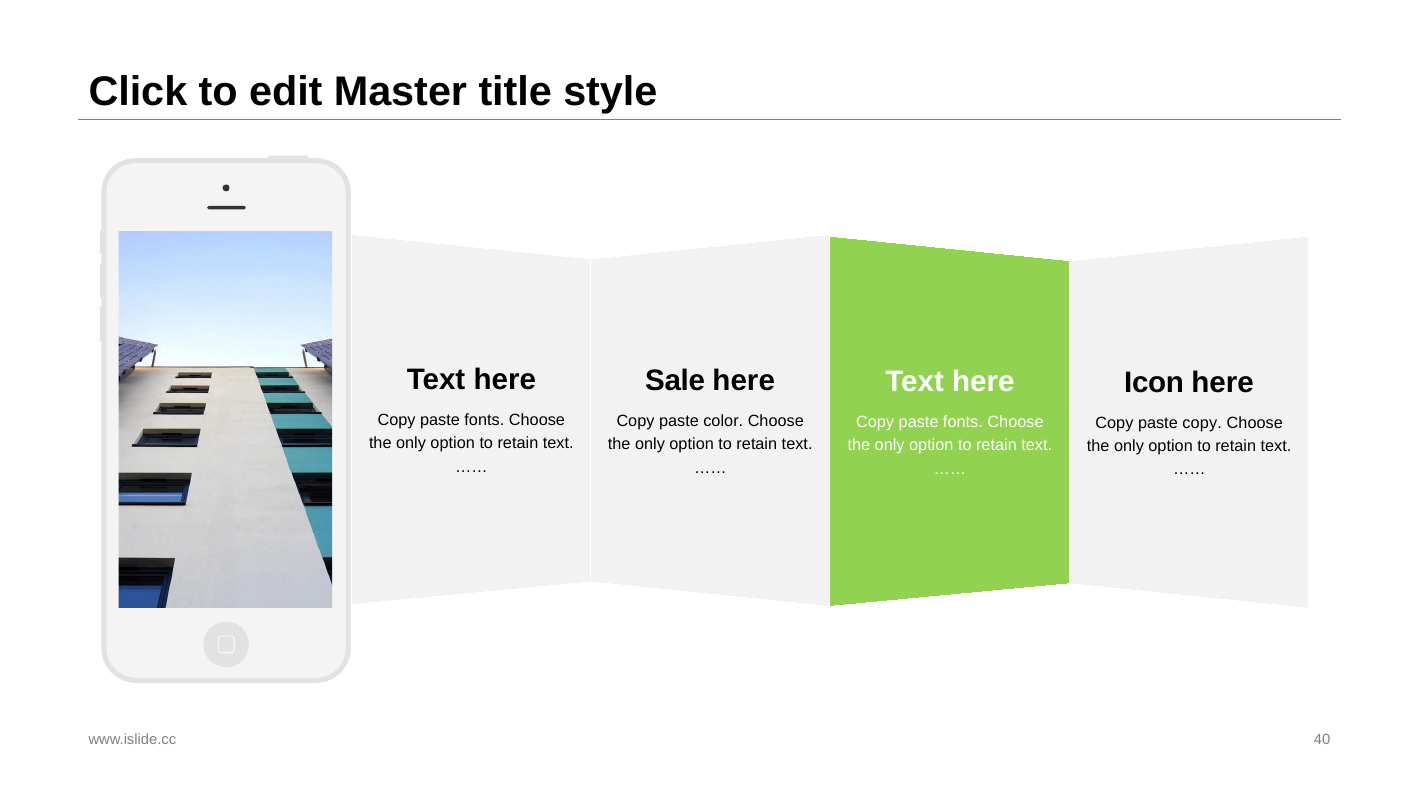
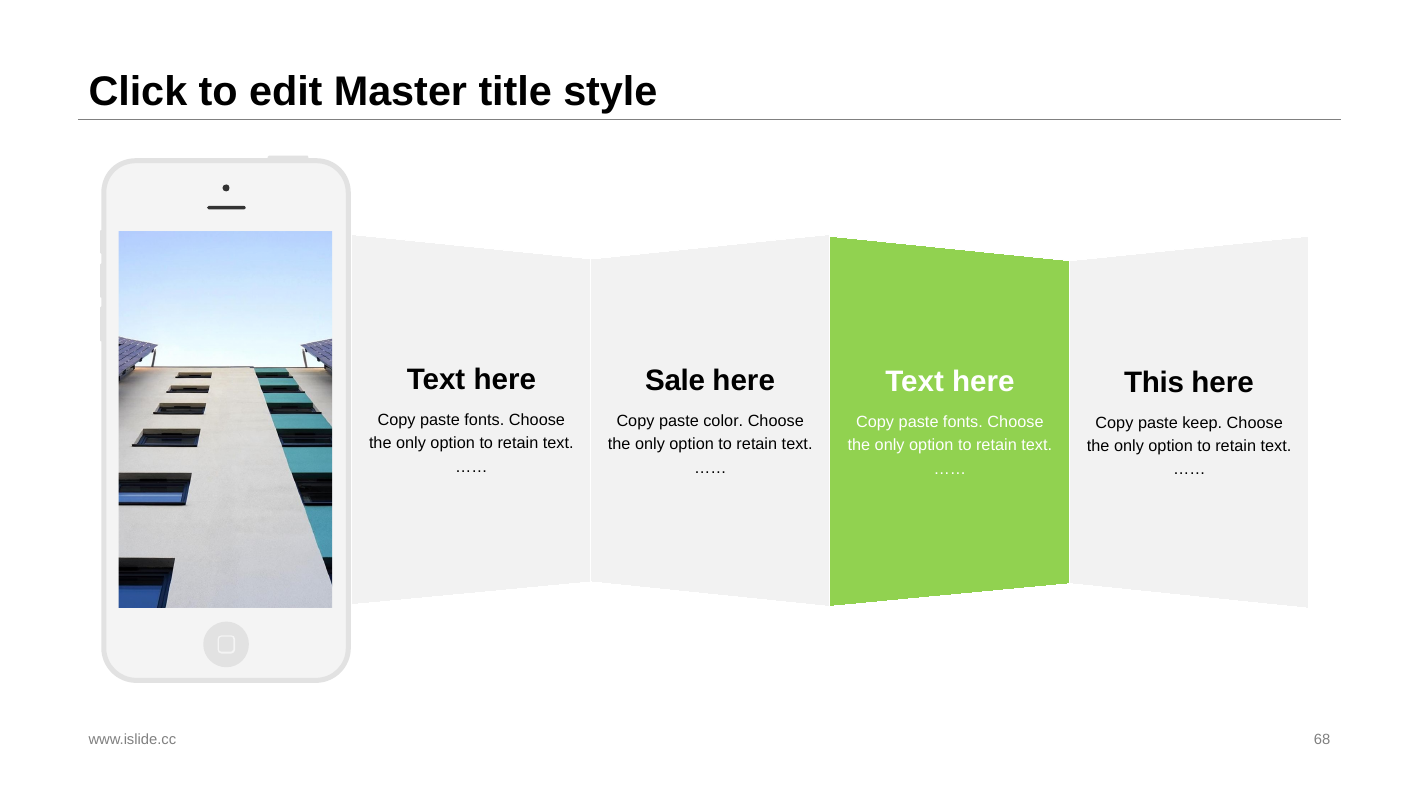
Icon: Icon -> This (1154, 383)
paste copy: copy -> keep (1202, 423)
40: 40 -> 68 (1322, 739)
